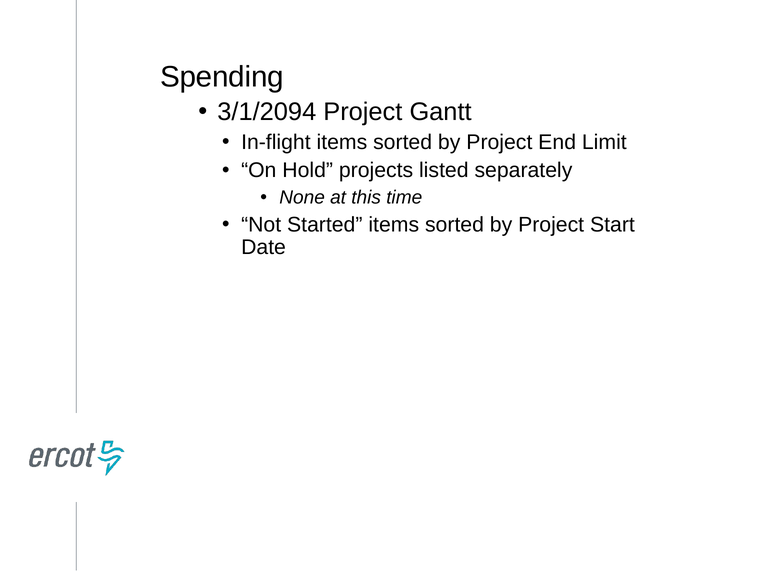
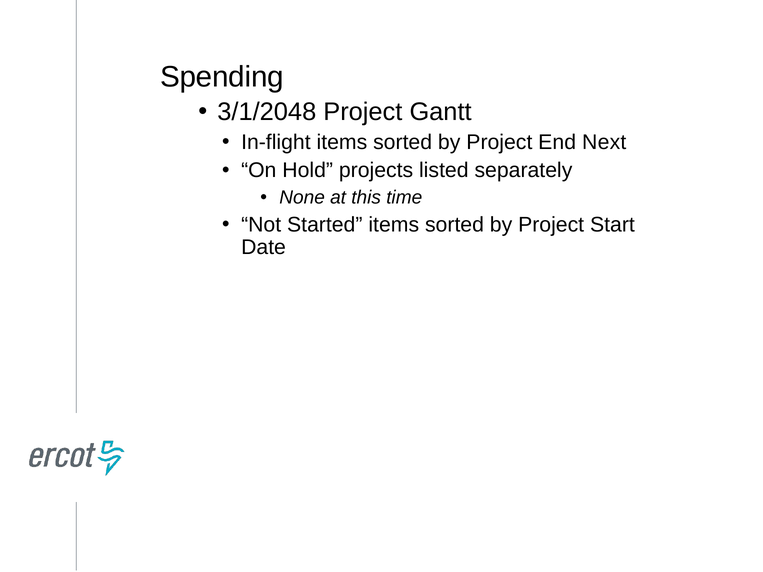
3/1/2094: 3/1/2094 -> 3/1/2048 (267, 112)
Limit: Limit -> Next (604, 142)
